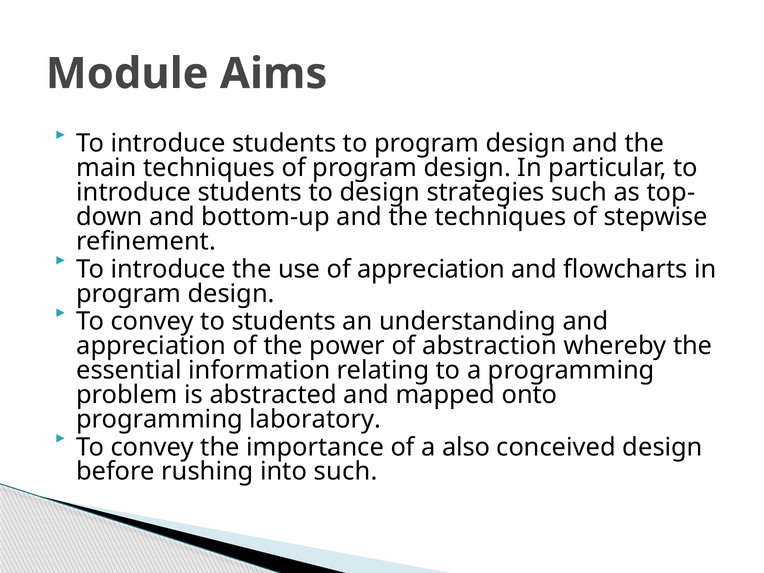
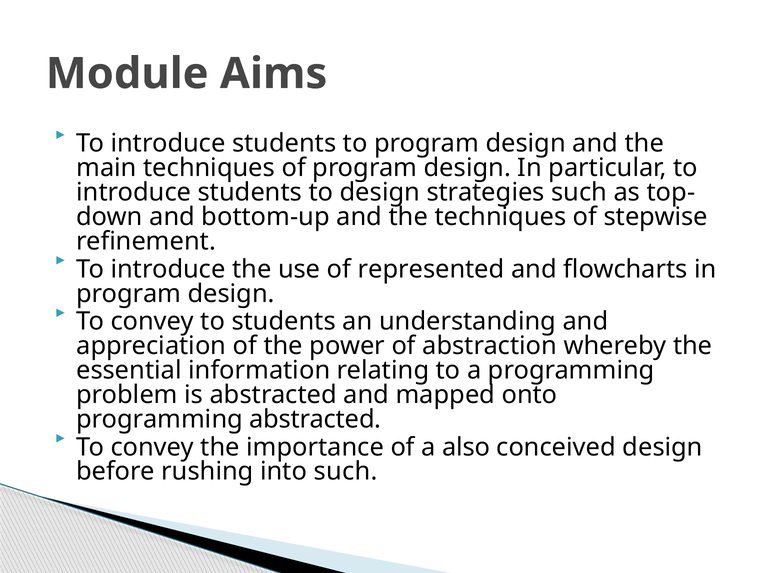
of appreciation: appreciation -> represented (431, 269)
programming laboratory: laboratory -> abstracted (315, 419)
